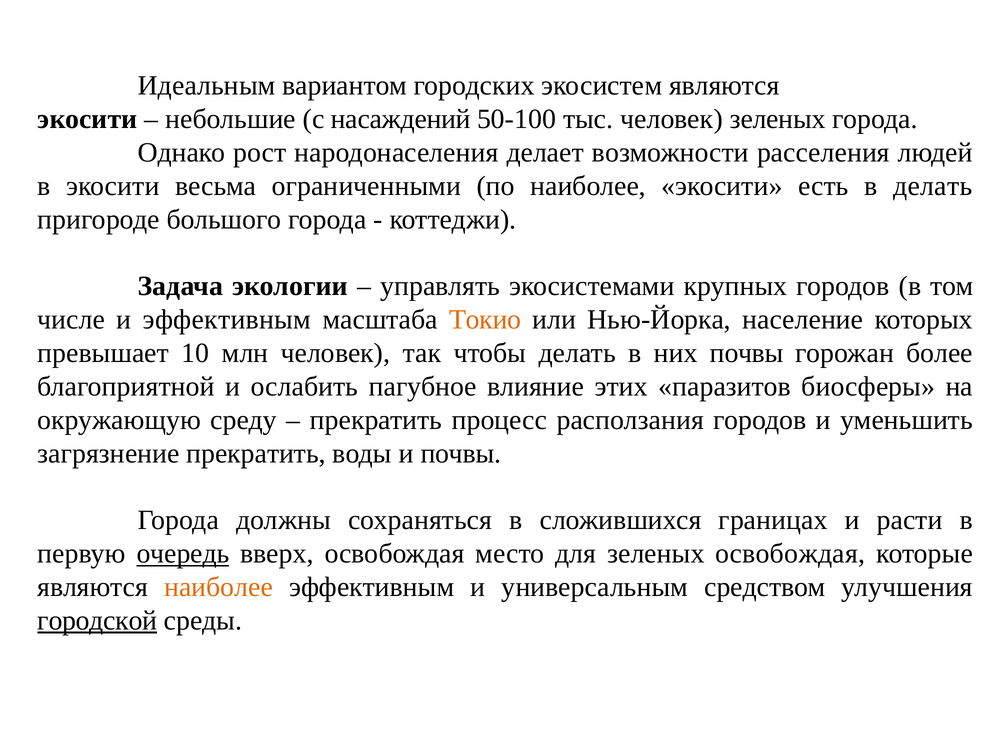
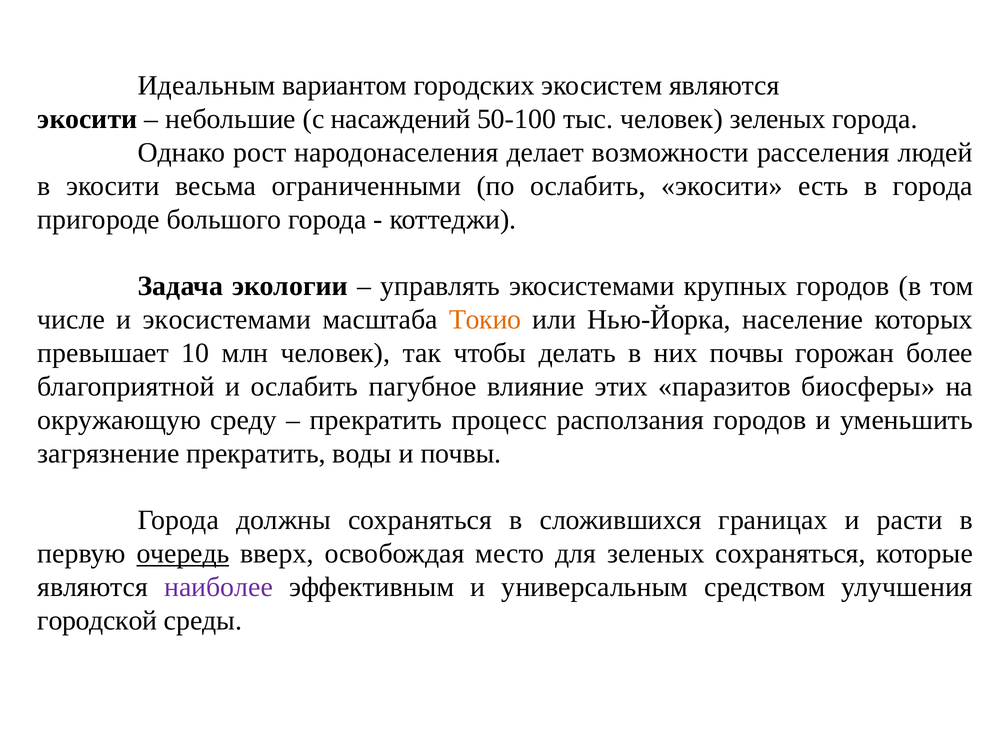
по наиболее: наиболее -> ослабить (588, 186)
в делать: делать -> города (933, 186)
и эффективным: эффективным -> экосистемами (227, 320)
зеленых освобождая: освобождая -> сохраняться (790, 554)
наиболее colour: orange -> purple (219, 587)
городской underline: present -> none (97, 621)
